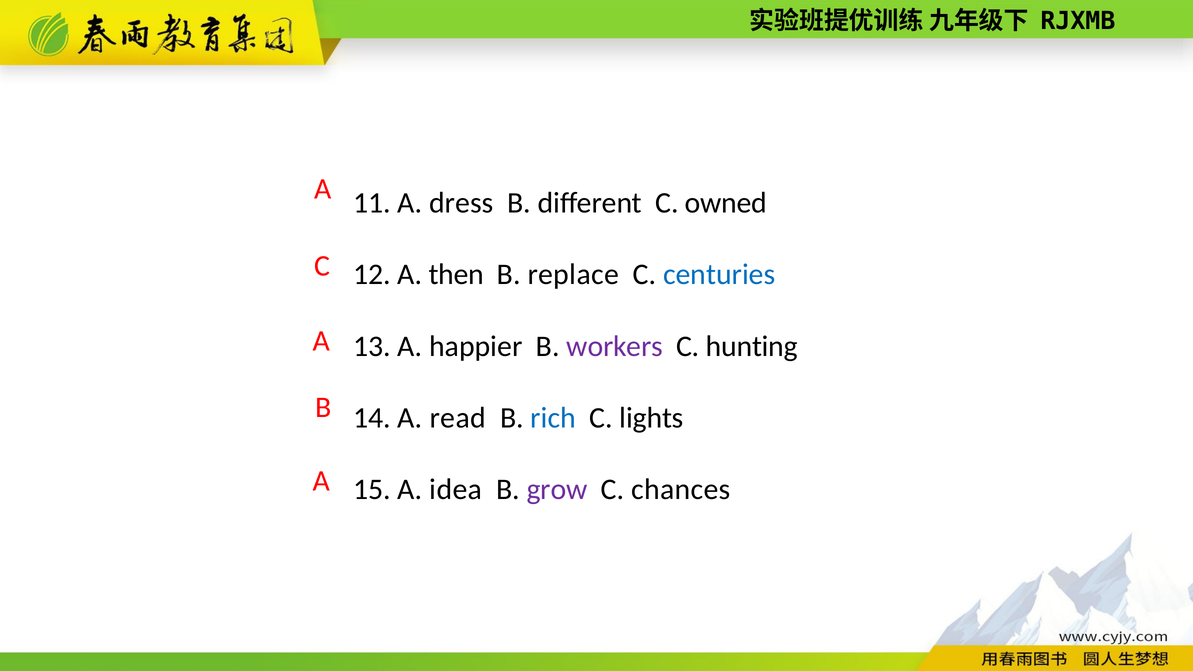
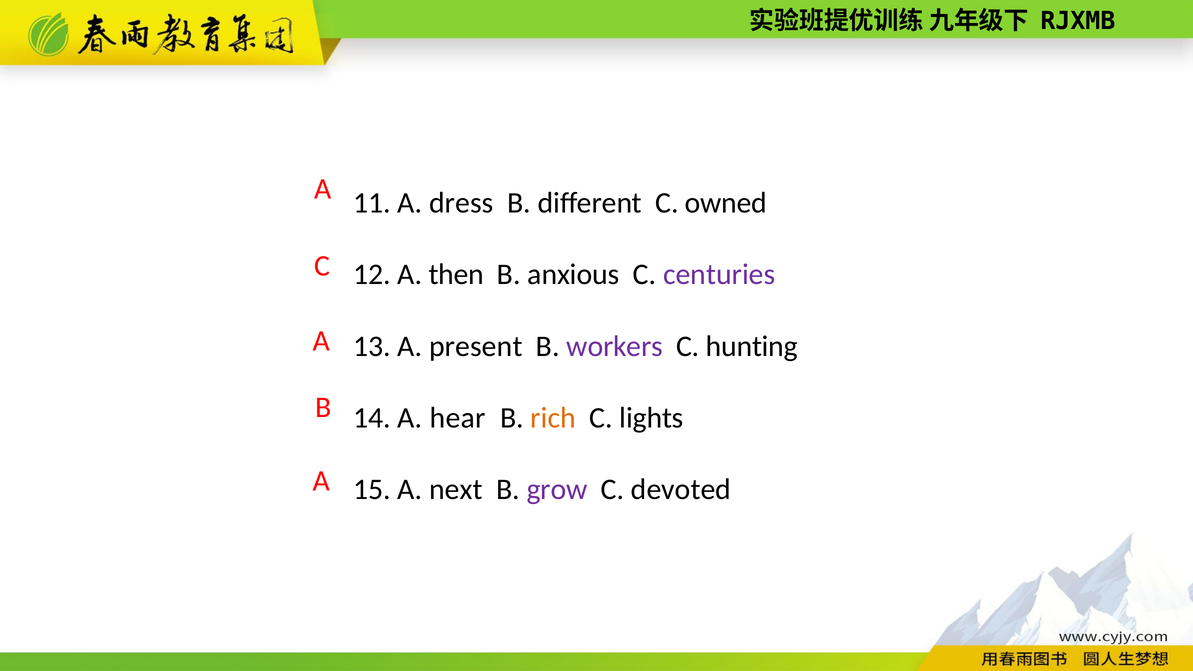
replace: replace -> anxious (573, 275)
centuries colour: blue -> purple (719, 275)
happier: happier -> present (476, 346)
read: read -> hear (458, 418)
rich colour: blue -> orange (553, 418)
idea: idea -> next (456, 489)
chances: chances -> devoted (681, 489)
